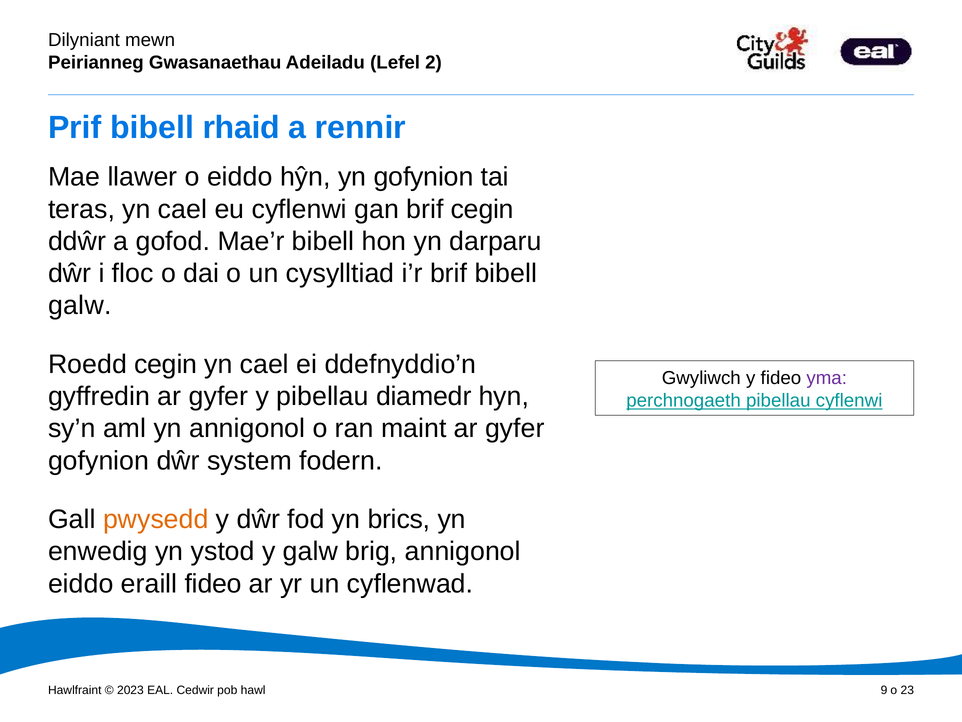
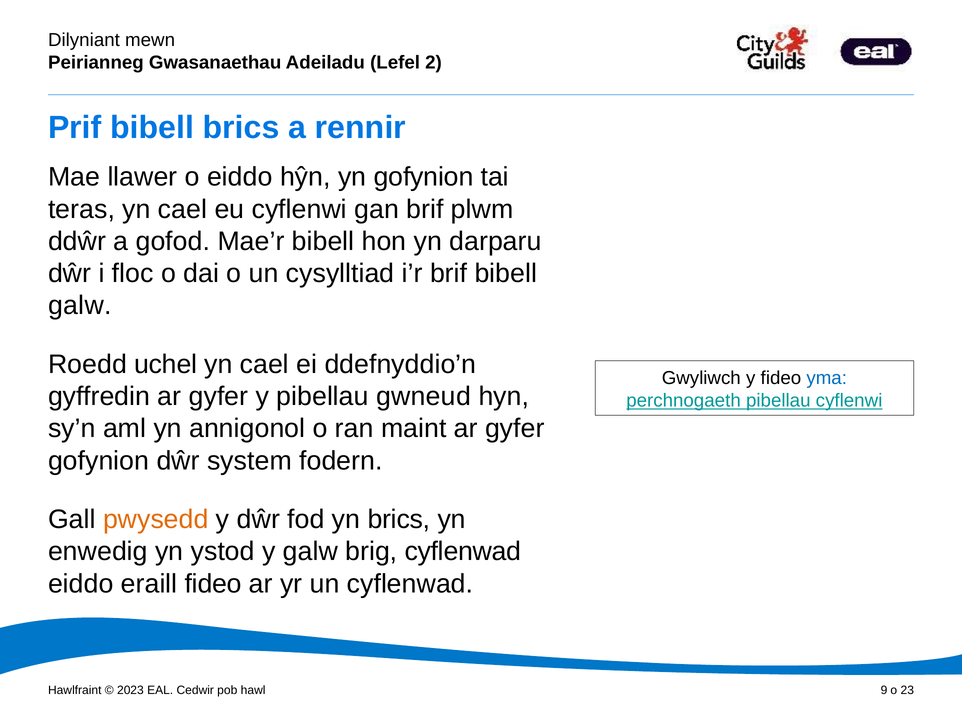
bibell rhaid: rhaid -> brics (241, 128)
brif cegin: cegin -> plwm (482, 209)
Roedd cegin: cegin -> uchel (166, 364)
yma colour: purple -> blue (827, 378)
diamedr: diamedr -> gwneud (424, 396)
brig annigonol: annigonol -> cyflenwad (463, 551)
